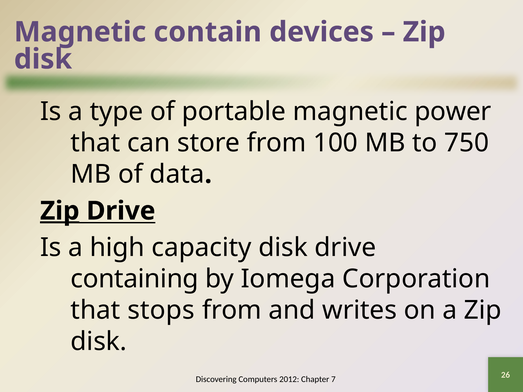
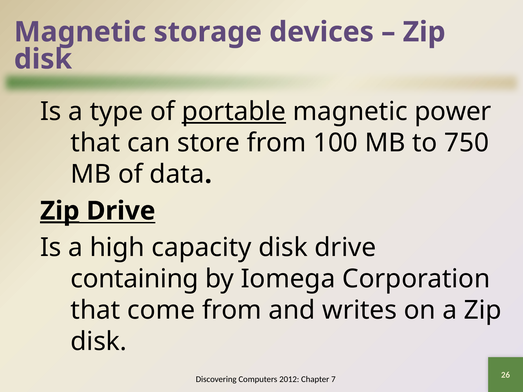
contain: contain -> storage (208, 32)
portable underline: none -> present (234, 112)
stops: stops -> come (161, 310)
